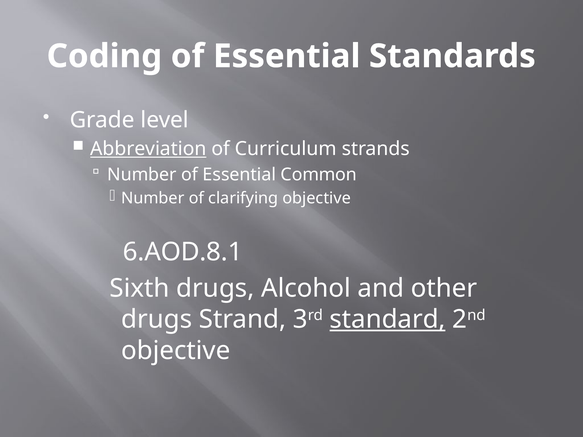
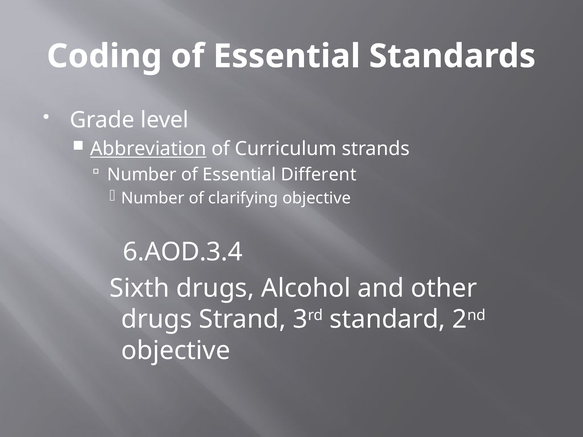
Common: Common -> Different (319, 175)
6.AOD.8.1: 6.AOD.8.1 -> 6.AOD.3.4 (183, 252)
standard underline: present -> none (388, 320)
